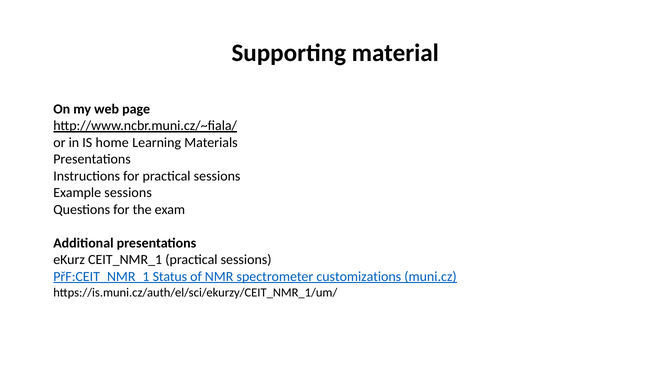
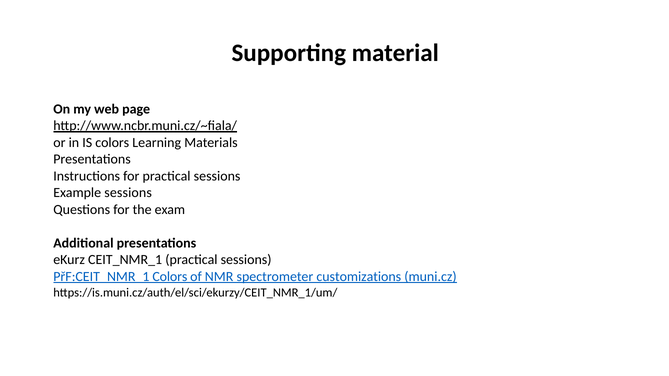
IS home: home -> colors (112, 143)
PřF:CEIT_NMR_1 Status: Status -> Colors (170, 277)
